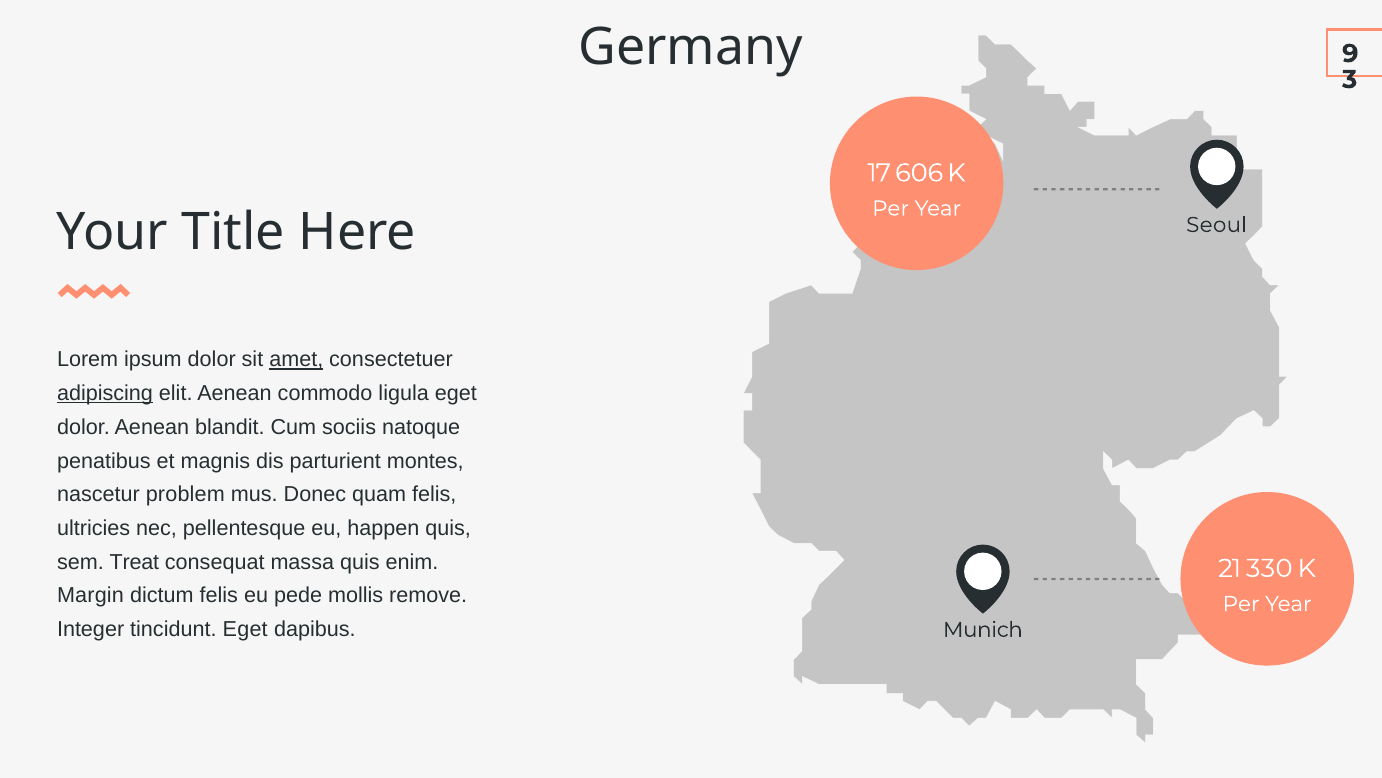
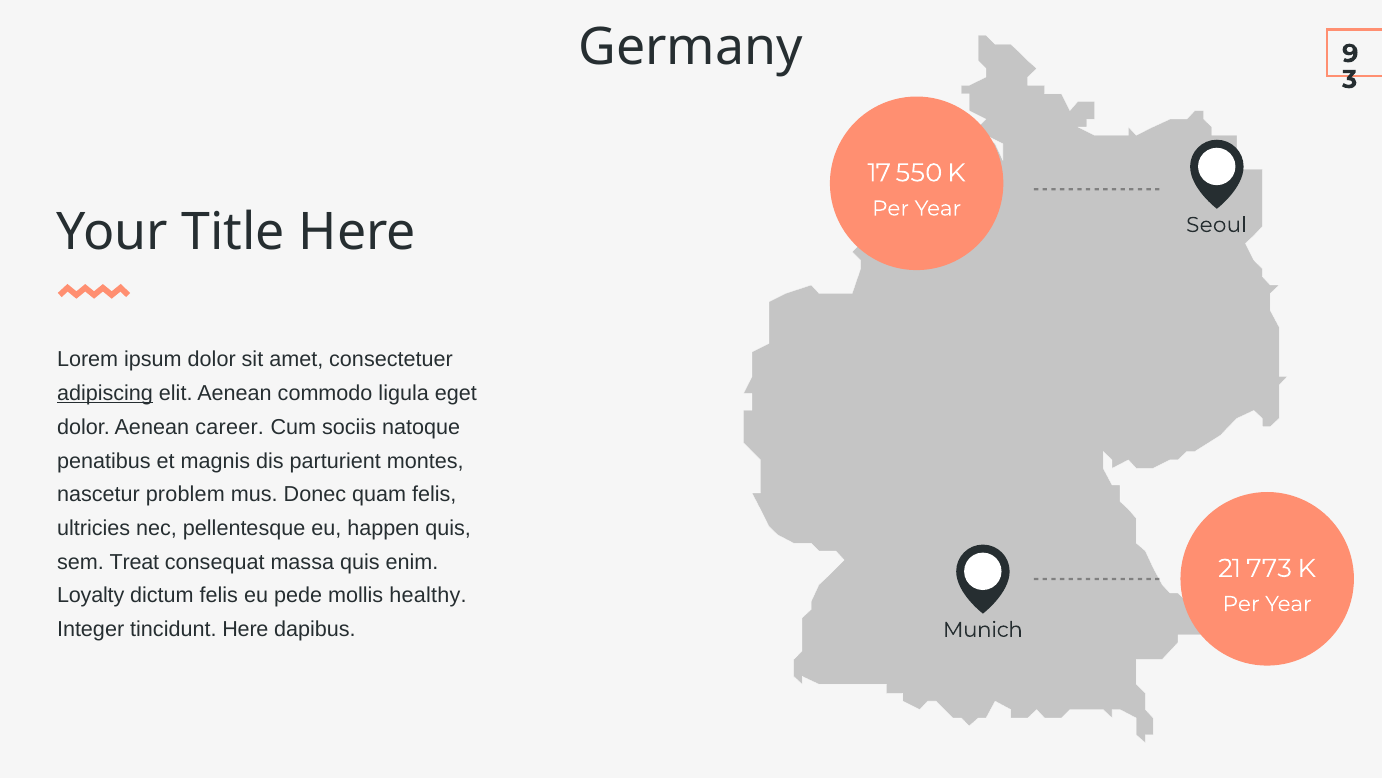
606: 606 -> 550 (919, 173)
amet underline: present -> none (296, 359)
blandit: blandit -> career (230, 427)
330: 330 -> 773 (1269, 568)
Margin: Margin -> Loyalty (91, 595)
remove: remove -> healthy (428, 595)
tincidunt Eget: Eget -> Here (245, 629)
